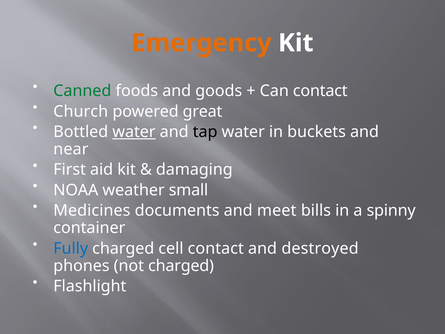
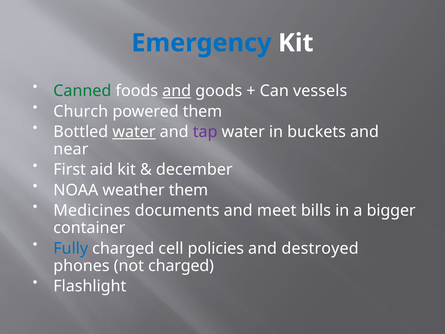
Emergency colour: orange -> blue (201, 43)
and underline: none -> present (177, 91)
Can contact: contact -> vessels (320, 91)
powered great: great -> them (202, 111)
tap colour: black -> purple (205, 132)
damaging: damaging -> december (194, 170)
weather small: small -> them (188, 190)
spinny: spinny -> bigger (391, 210)
cell contact: contact -> policies (216, 248)
